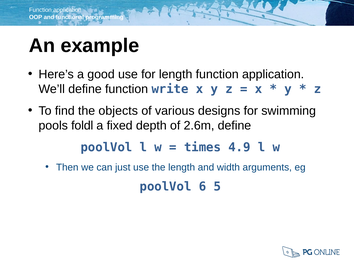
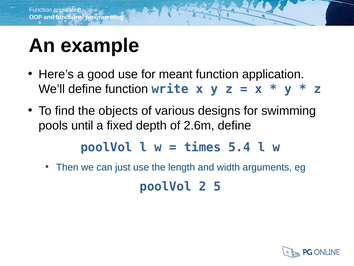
for length: length -> meant (176, 74)
foldl: foldl -> until (82, 125)
4.9: 4.9 -> 5.4 (239, 147)
6: 6 -> 2 (202, 186)
